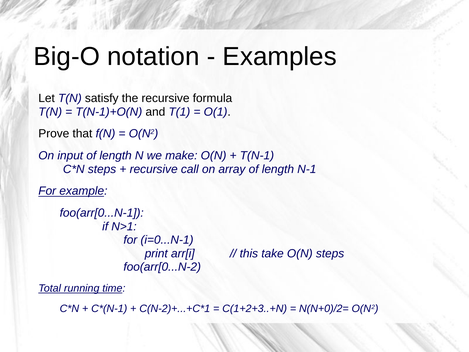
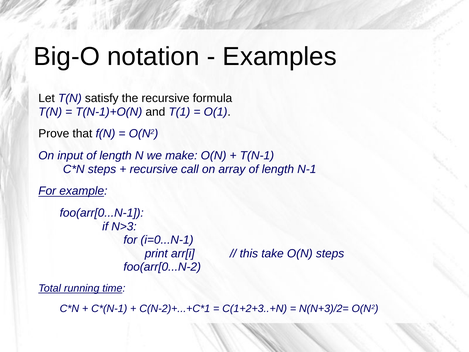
N>1: N>1 -> N>3 (124, 226)
N(N+0)/2=: N(N+0)/2= -> N(N+3)/2= (324, 309)
